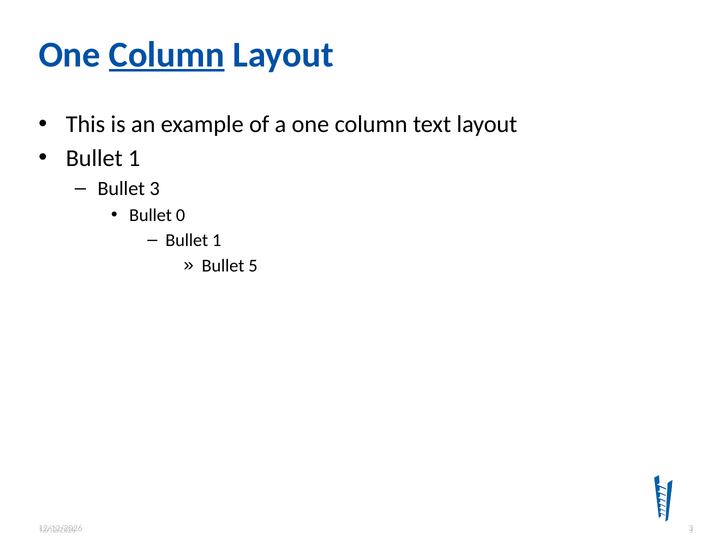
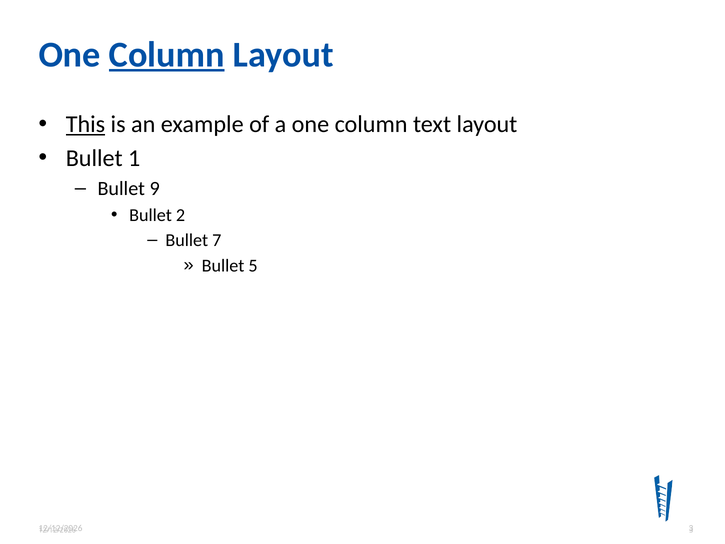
This underline: none -> present (85, 124)
Bullet 3: 3 -> 9 (155, 189)
0: 0 -> 2 (180, 215)
1: 1 -> 7 (217, 240)
